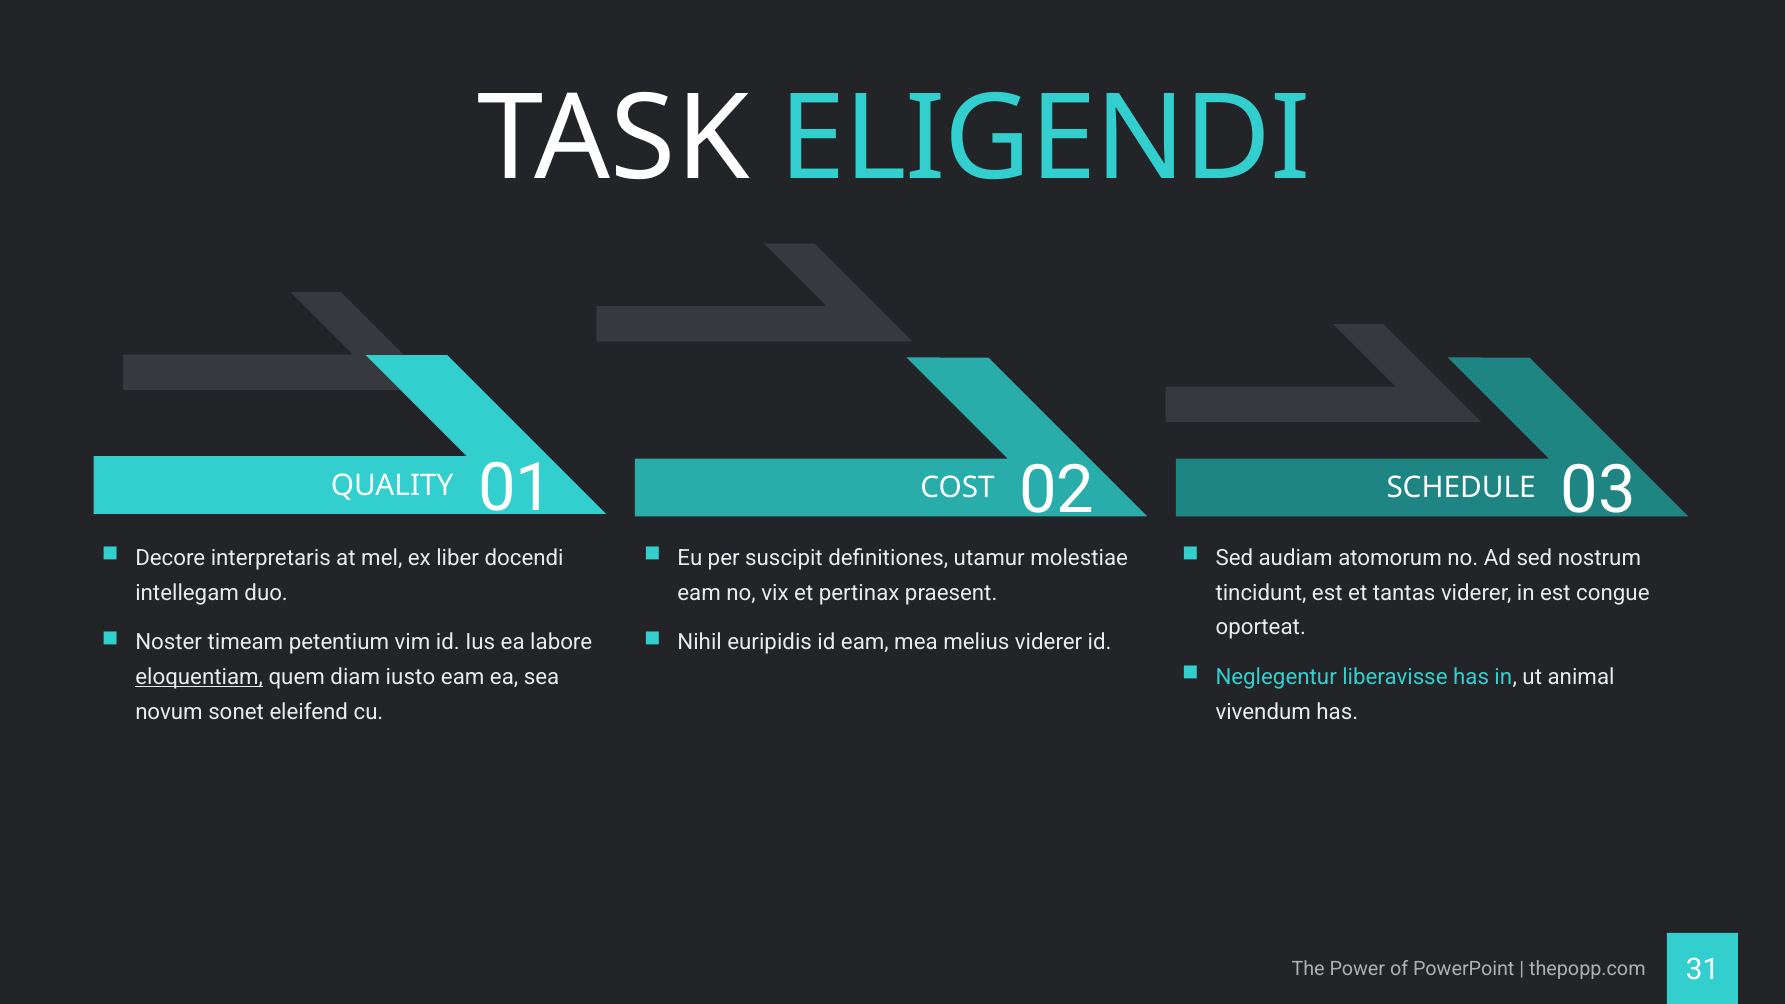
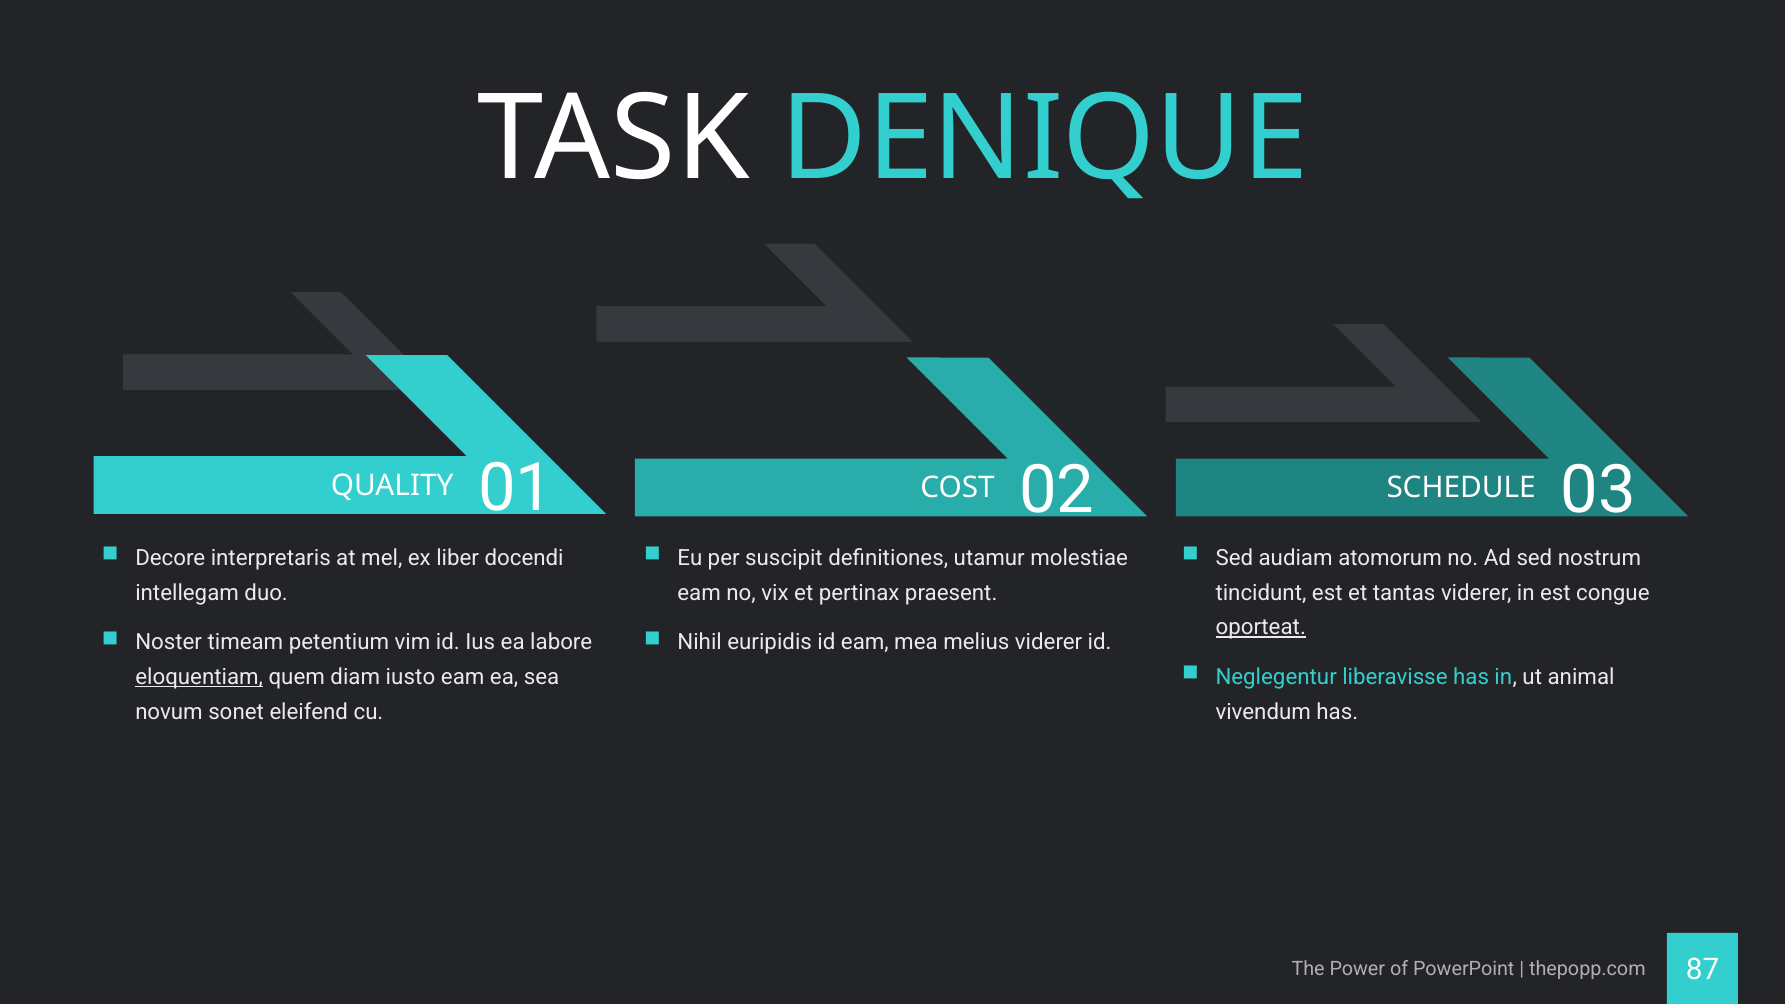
ELIGENDI: ELIGENDI -> DENIQUE (1045, 139)
oporteat underline: none -> present (1261, 628)
31: 31 -> 87 (1703, 969)
